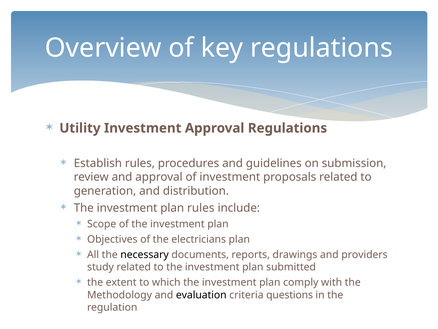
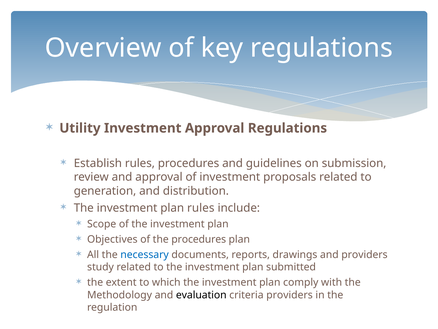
the electricians: electricians -> procedures (199, 239)
necessary colour: black -> blue (145, 254)
criteria questions: questions -> providers (290, 294)
